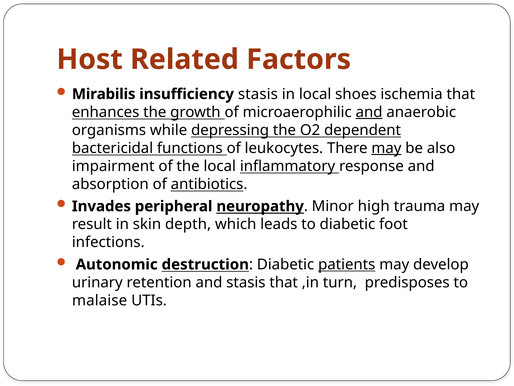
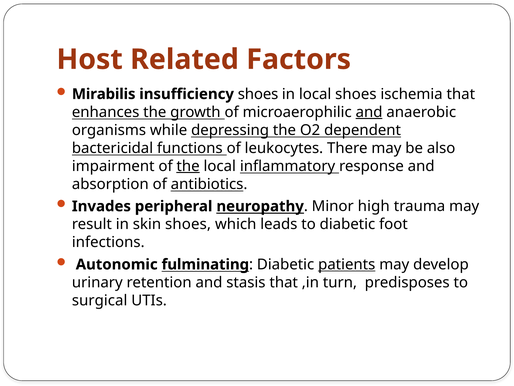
insufficiency stasis: stasis -> shoes (258, 94)
may underline: present -> none (386, 148)
the underline: none -> present (188, 166)
skin depth: depth -> shoes (188, 224)
destruction: destruction -> fulminating (205, 264)
malaise: malaise -> surgical (100, 300)
